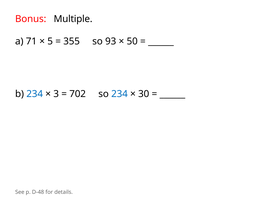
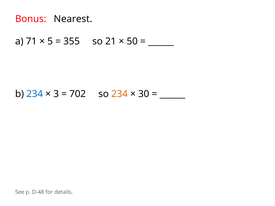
Multiple: Multiple -> Nearest (73, 19)
93: 93 -> 21 (111, 41)
234 colour: blue -> orange (119, 94)
